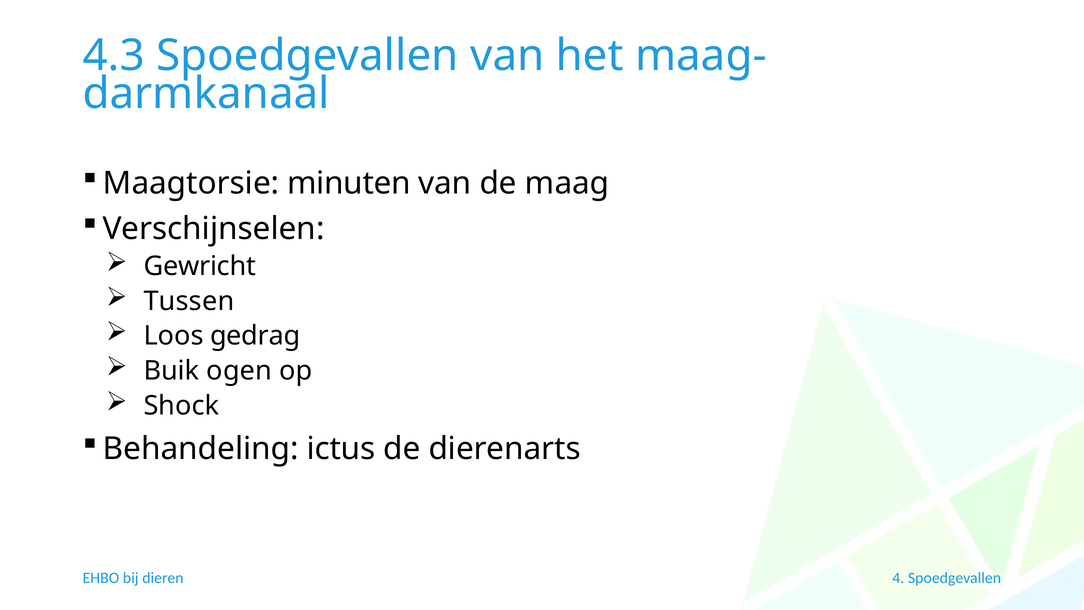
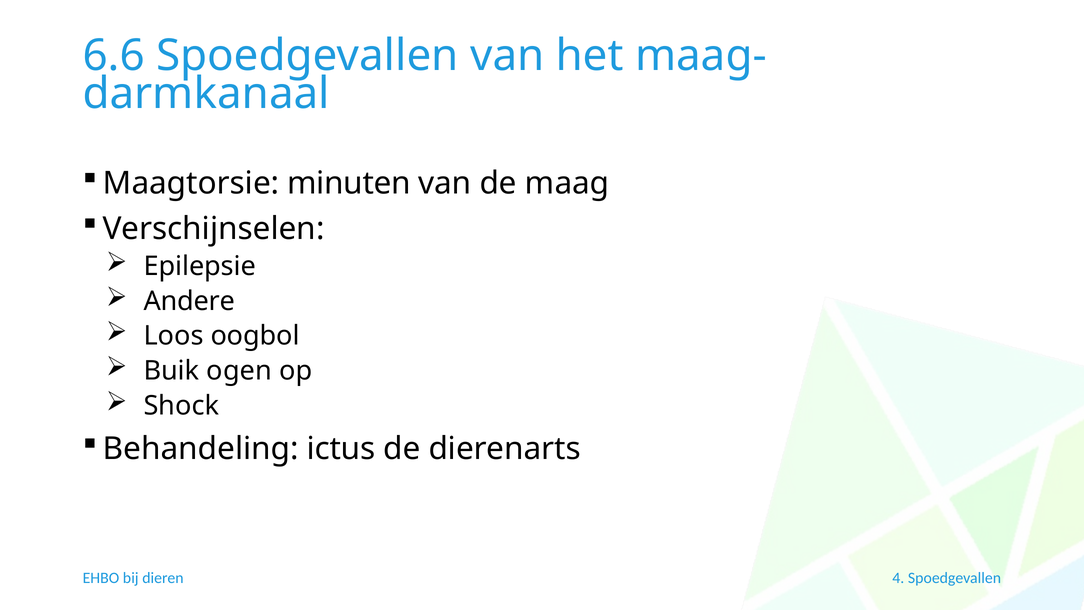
4.3: 4.3 -> 6.6 (114, 56)
Gewricht: Gewricht -> Epilepsie (200, 266)
Tussen: Tussen -> Andere (189, 301)
gedrag: gedrag -> oogbol (255, 336)
